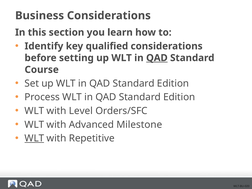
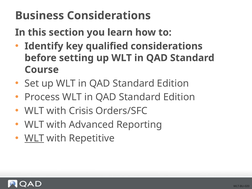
QAD underline: present -> none (157, 58)
Level: Level -> Crisis (81, 111)
Milestone: Milestone -> Reporting (139, 125)
